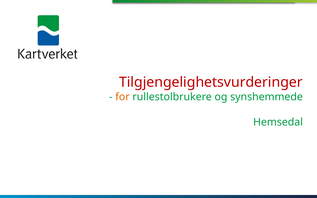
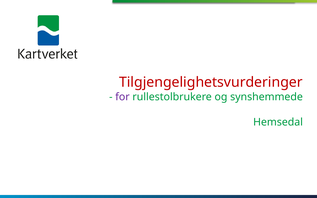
for colour: orange -> purple (122, 97)
